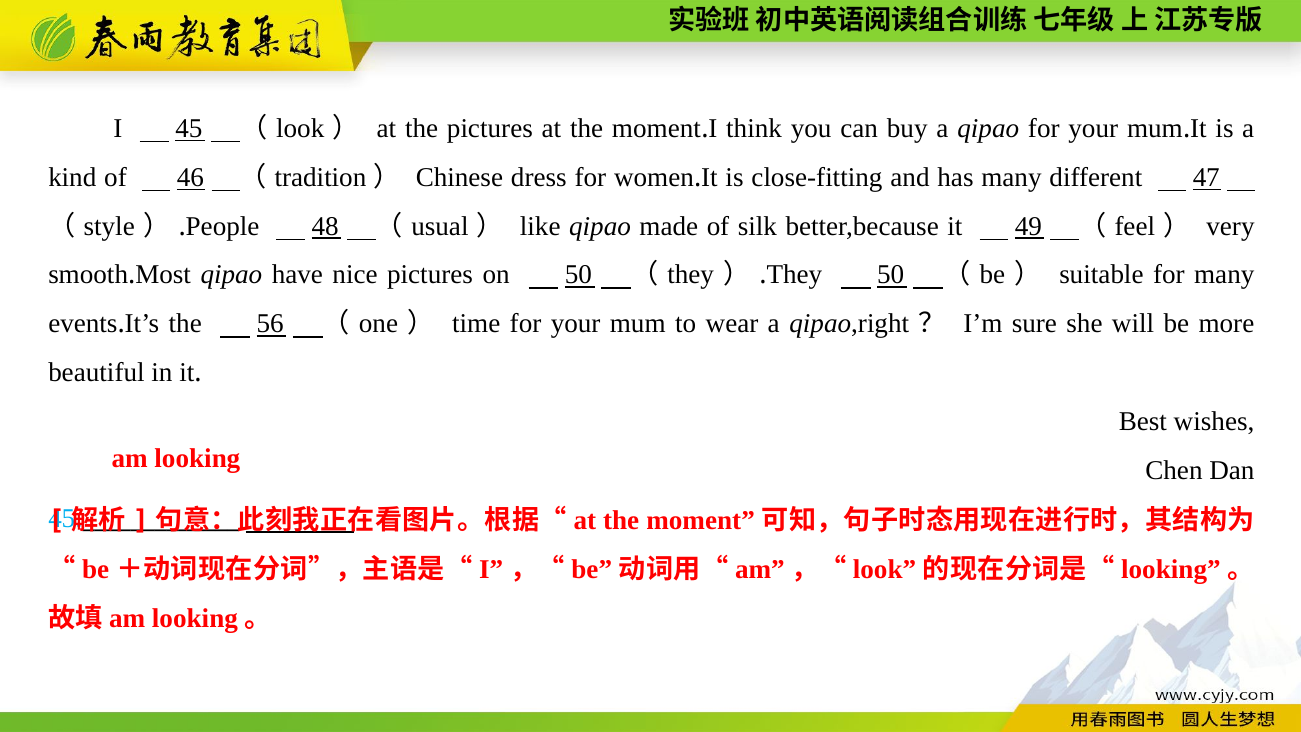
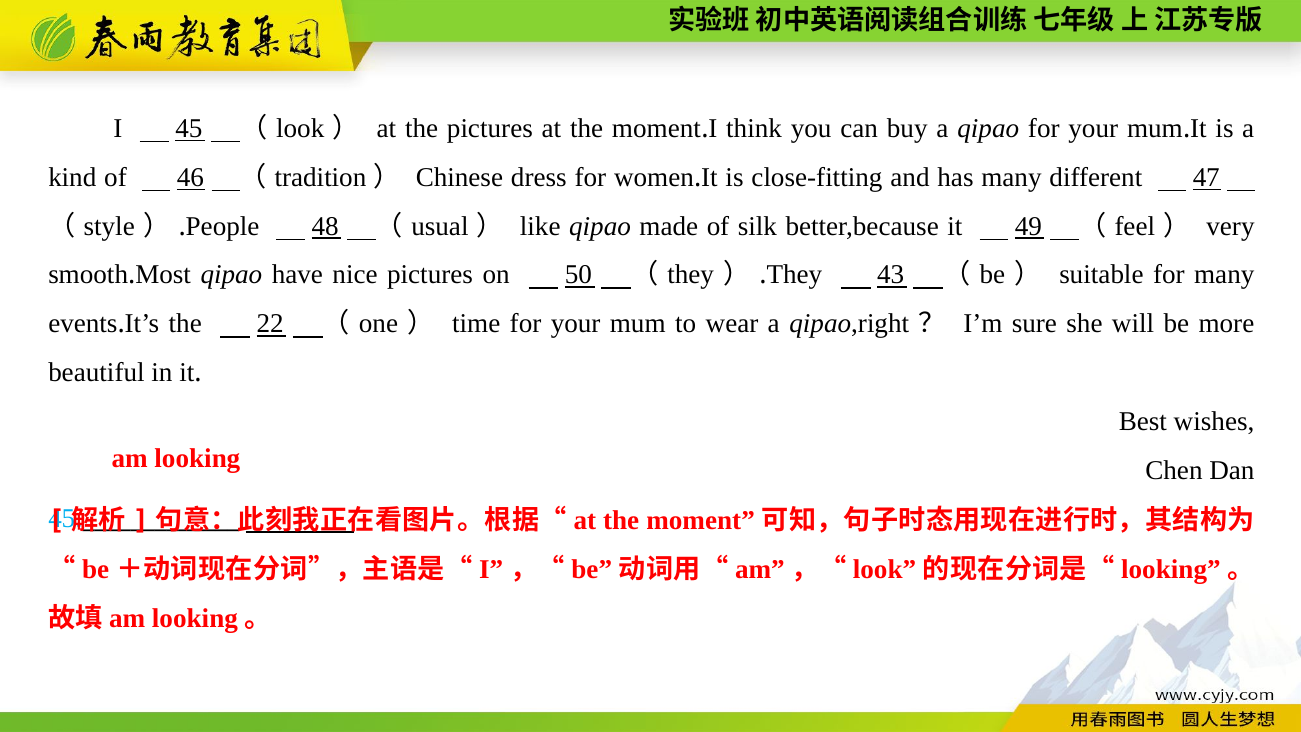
50: 50 -> 43 (891, 275)
56: 56 -> 22 (270, 324)
